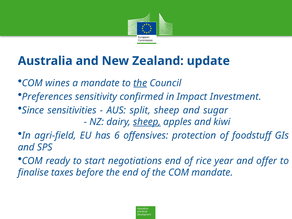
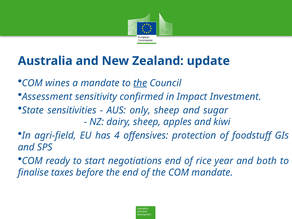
Preferences: Preferences -> Assessment (47, 97)
Since: Since -> State (33, 110)
split: split -> only (140, 110)
sheep underline: present -> none (147, 122)
6: 6 -> 4 (117, 136)
offer: offer -> both (267, 161)
